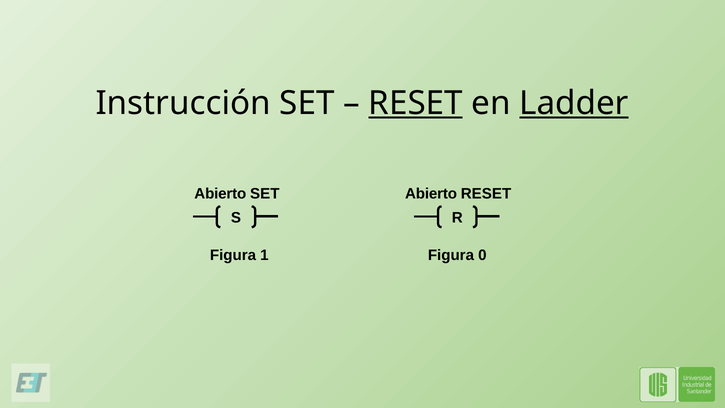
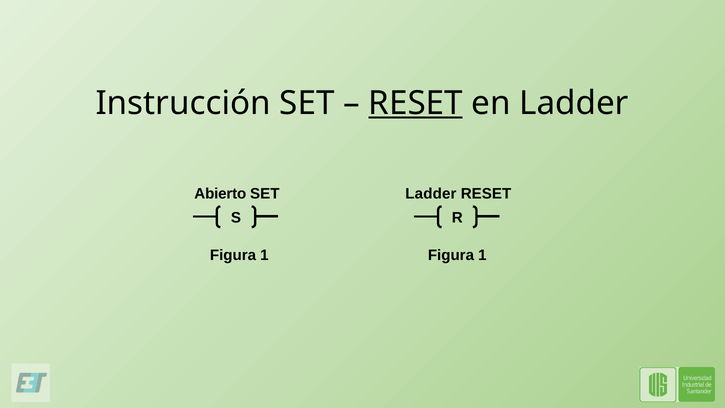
Ladder underline: present -> none (574, 103)
Abierto: Abierto -> Ladder (431, 193)
0: 0 -> 1 (482, 255)
